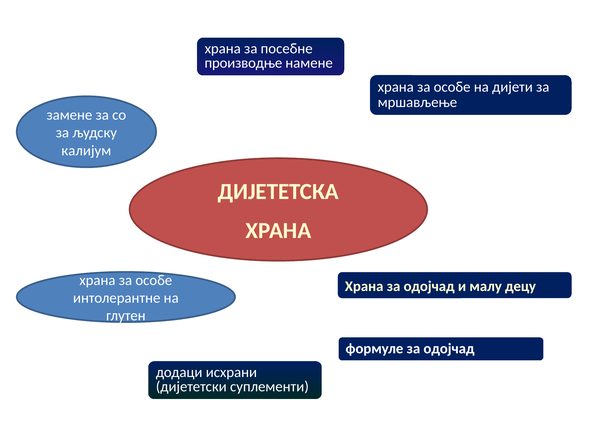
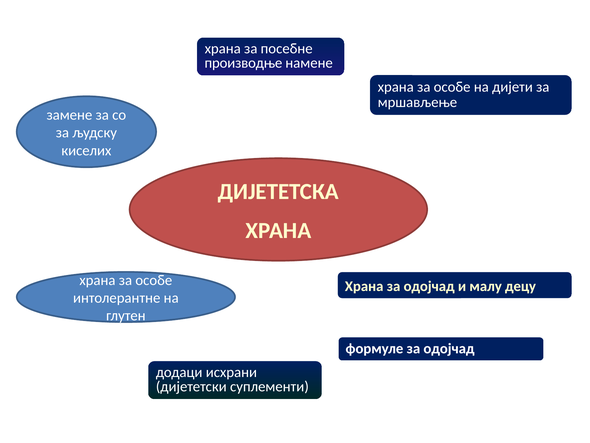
калијум: калијум -> киселих (86, 150)
